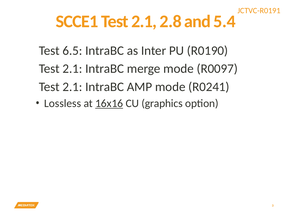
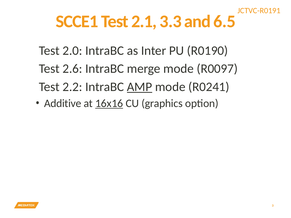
2.8: 2.8 -> 3.3 (171, 22)
5.4: 5.4 -> 6.5 (224, 22)
6.5: 6.5 -> 2.0 (72, 51)
2.1: 2.1 -> 2.6 (72, 69)
2.1: 2.1 -> 2.2 (72, 87)
AMP underline: none -> present (140, 87)
Lossless: Lossless -> Additive (63, 104)
